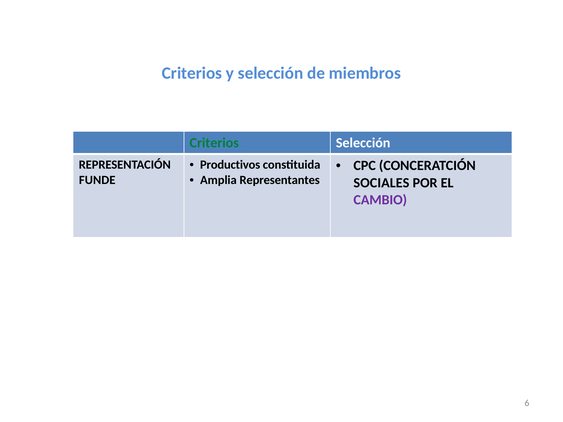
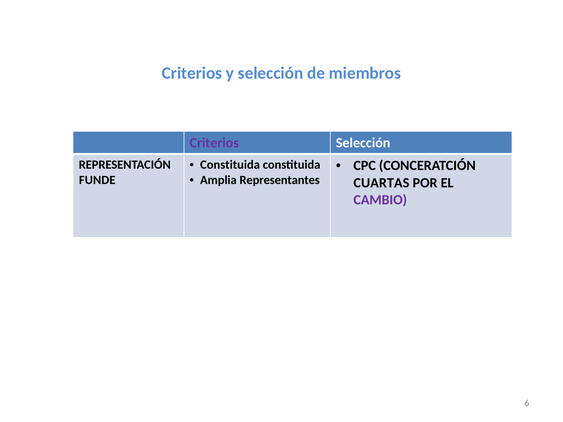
Criterios colour: green -> purple (214, 143)
Productivos: Productivos -> Constituida (230, 165)
SOCIALES: SOCIALES -> CUARTAS (381, 183)
